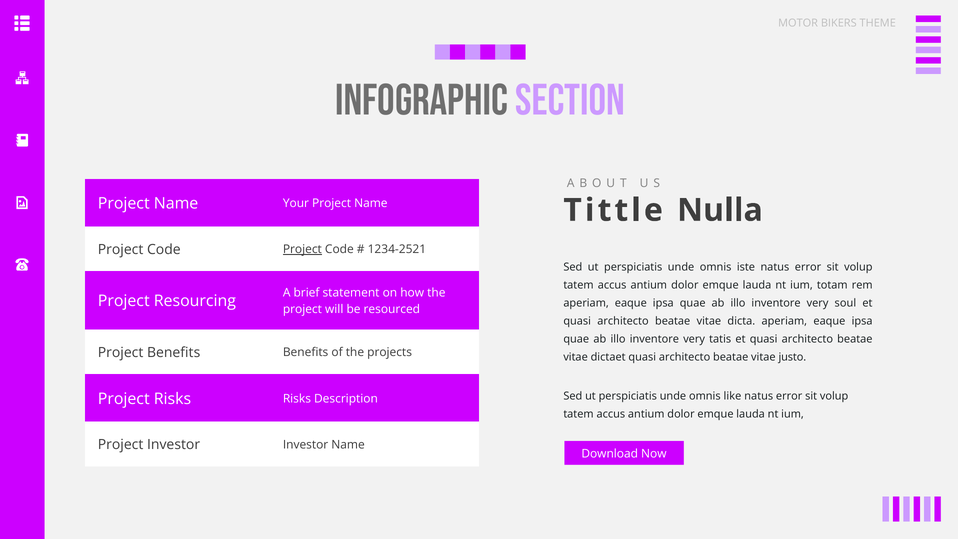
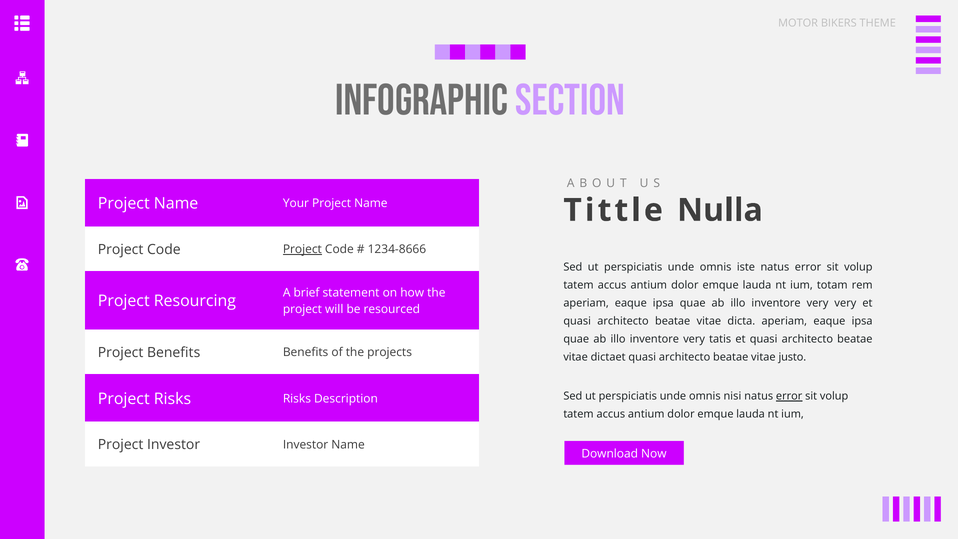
1234-2521: 1234-2521 -> 1234-8666 (397, 249)
very soul: soul -> very (845, 303)
like: like -> nisi (732, 396)
error underline: none -> present (789, 396)
